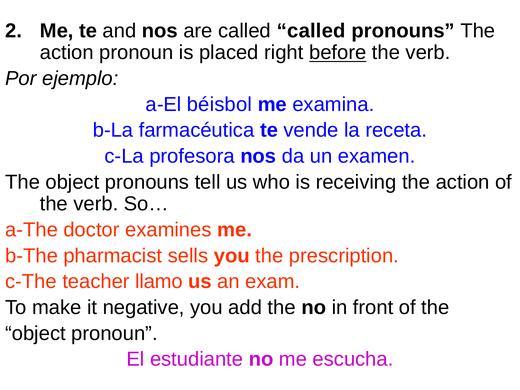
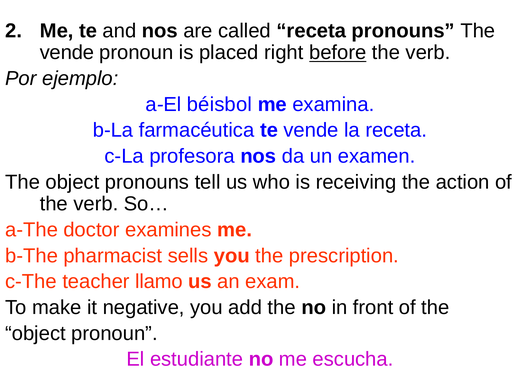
called called: called -> receta (311, 31)
action: action -> vende (67, 53)
